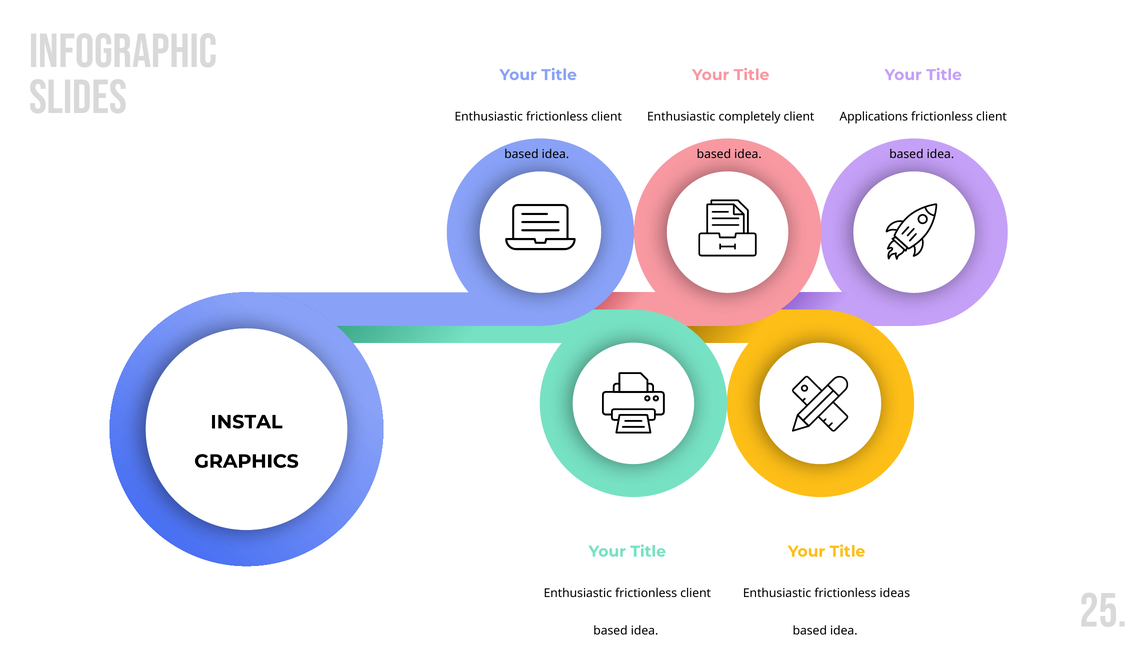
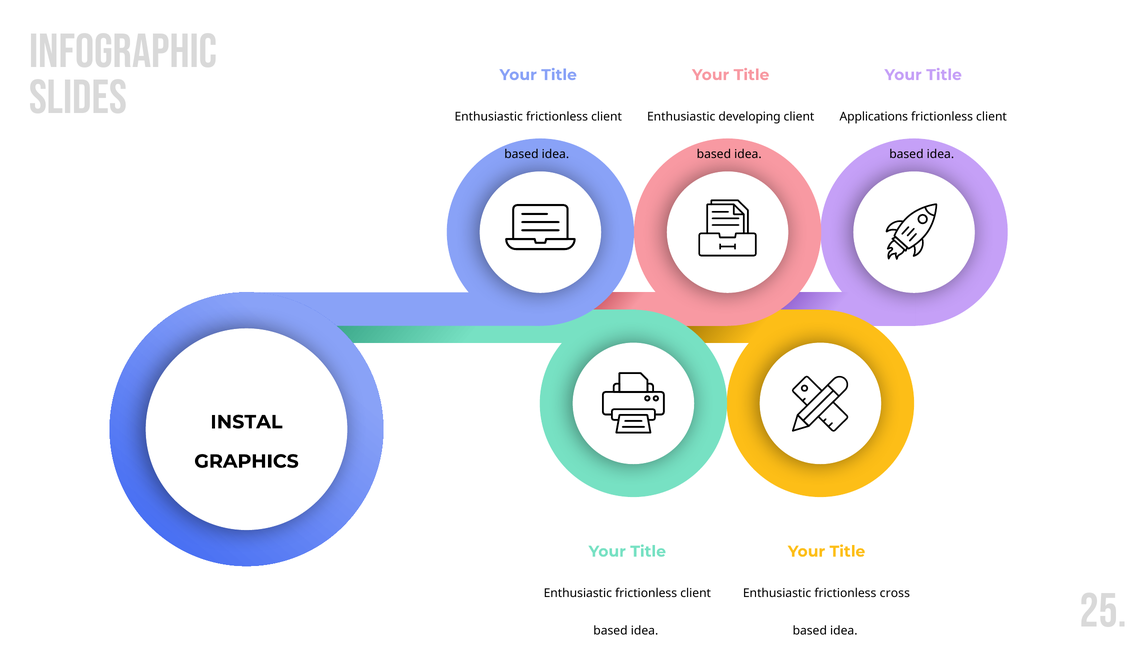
completely: completely -> developing (750, 117)
ideas: ideas -> cross (895, 593)
